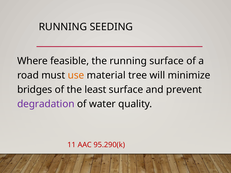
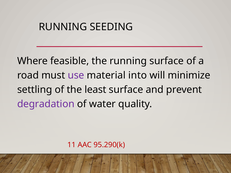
use colour: orange -> purple (76, 75)
tree: tree -> into (138, 75)
bridges: bridges -> settling (35, 90)
